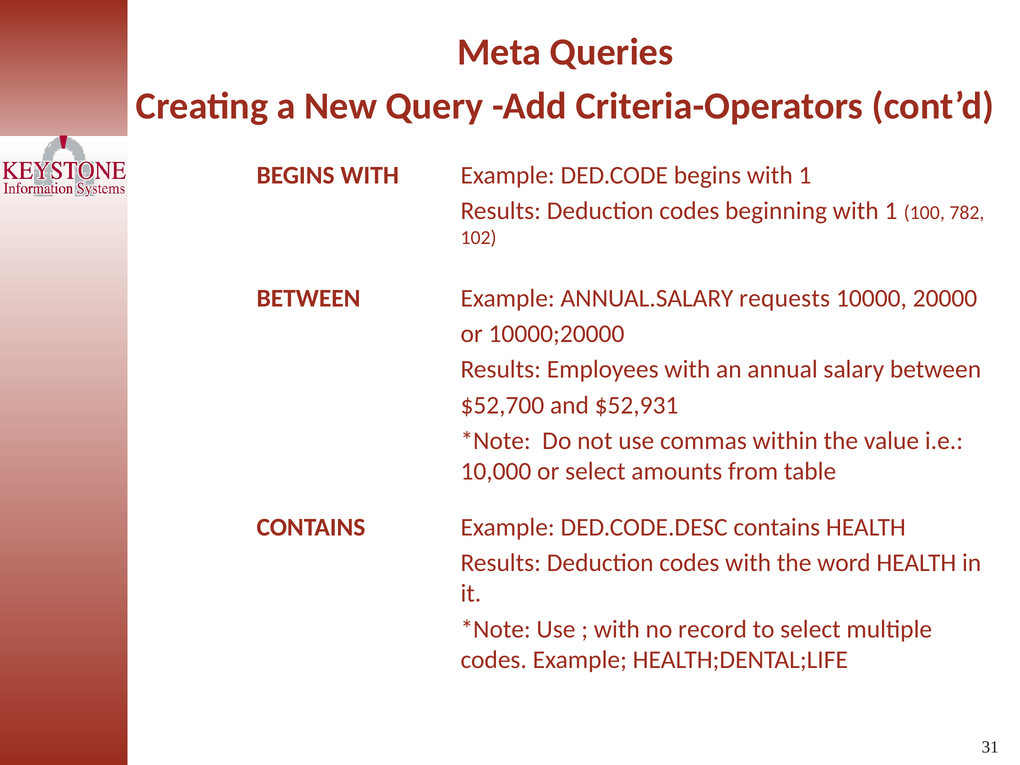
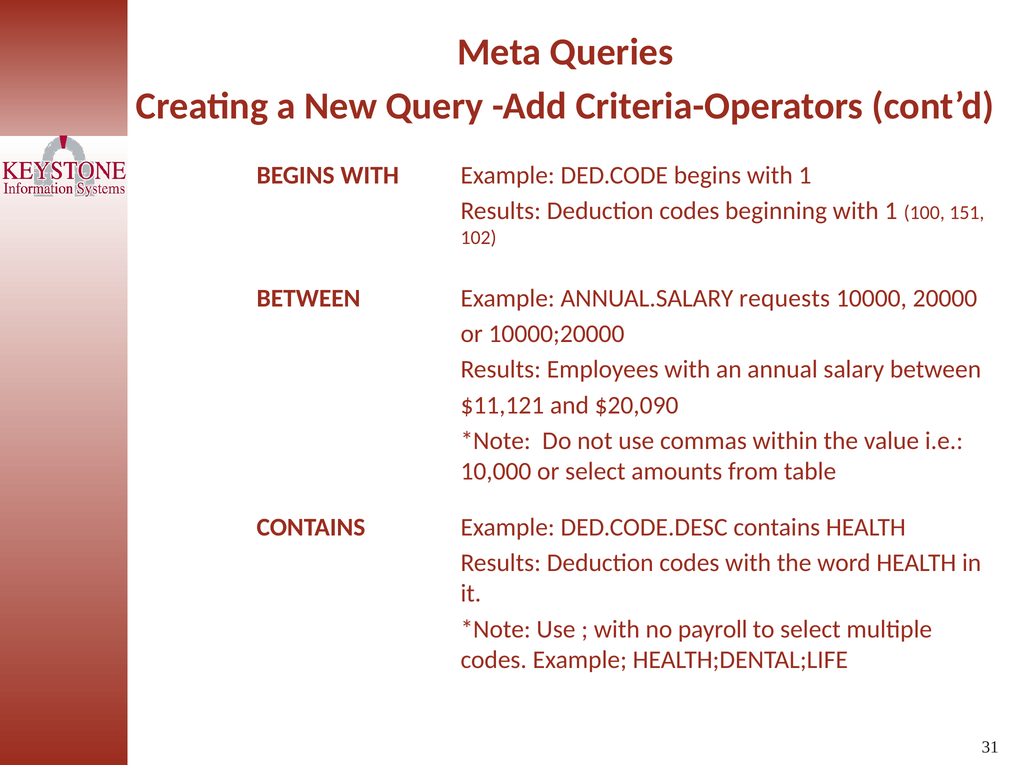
782: 782 -> 151 (967, 213)
$52,700: $52,700 -> $11,121 (502, 405)
$52,931: $52,931 -> $20,090 (637, 405)
record: record -> payroll (713, 629)
